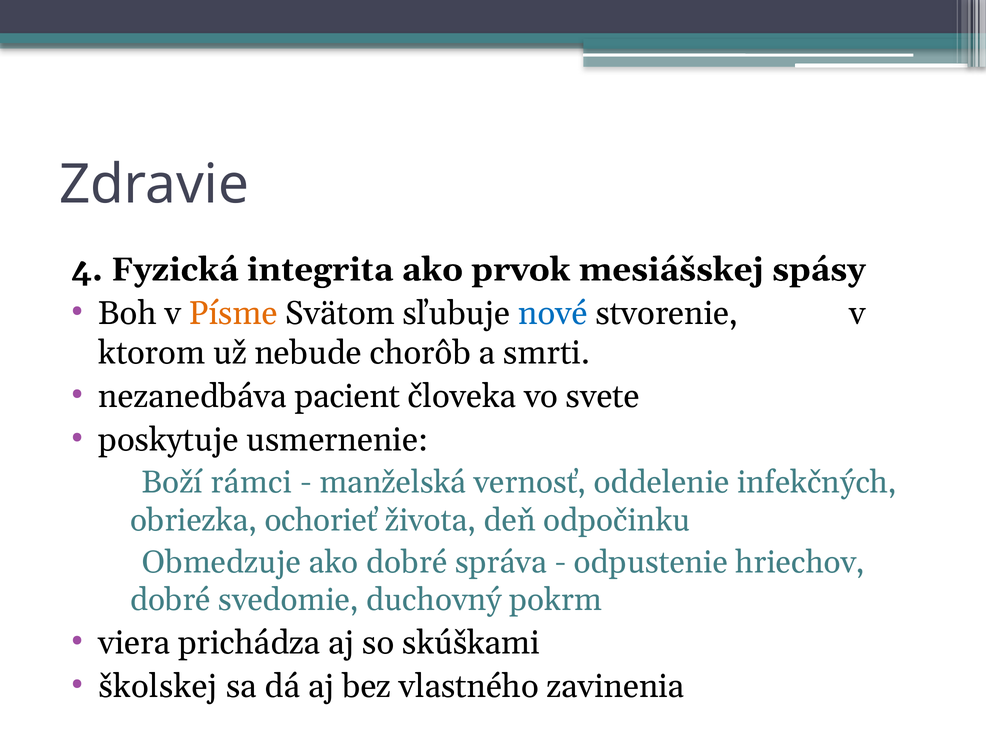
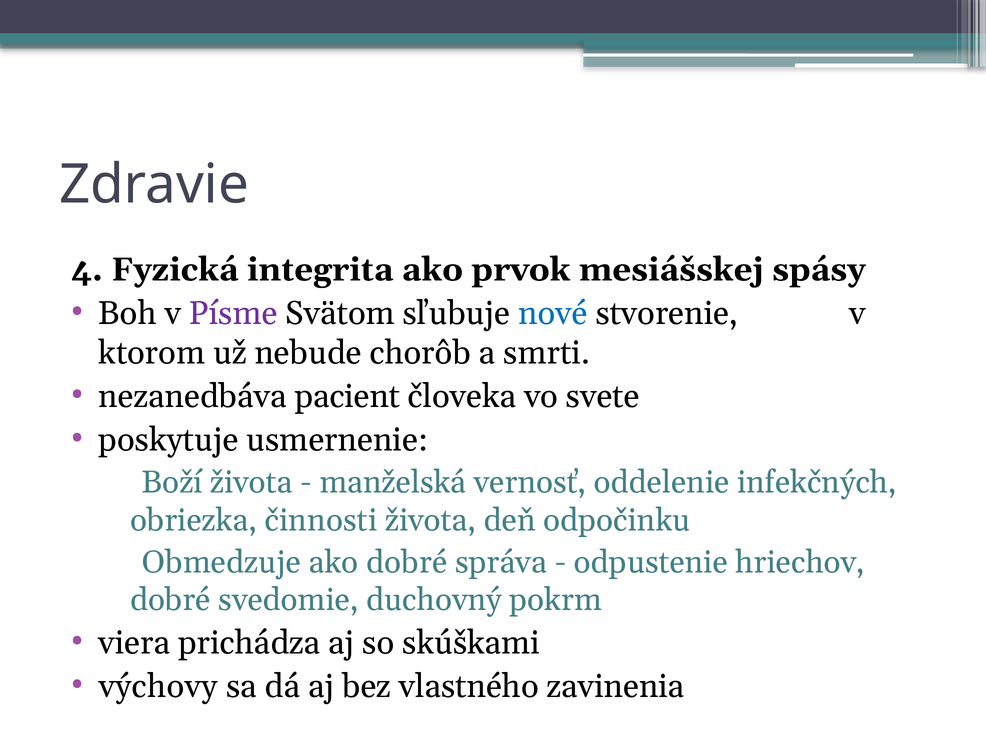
Písme colour: orange -> purple (233, 313)
Boží rámci: rámci -> života (251, 482)
ochorieť: ochorieť -> činnosti (321, 520)
školskej: školskej -> výchovy (158, 686)
